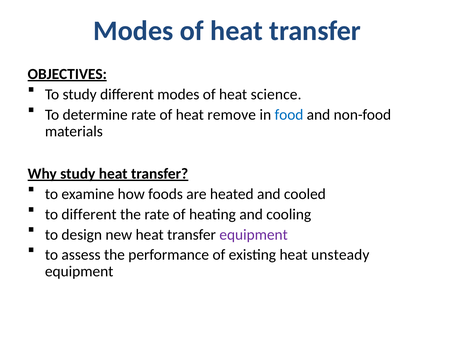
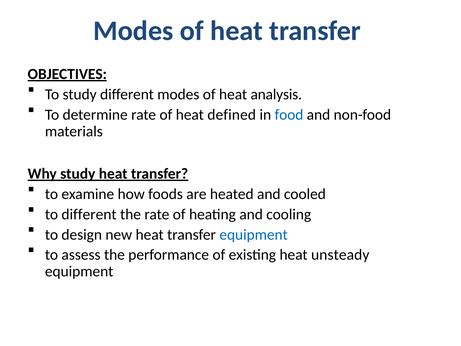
science: science -> analysis (276, 94)
remove: remove -> defined (232, 115)
equipment colour: purple -> blue (254, 234)
